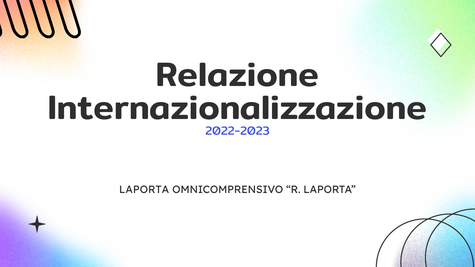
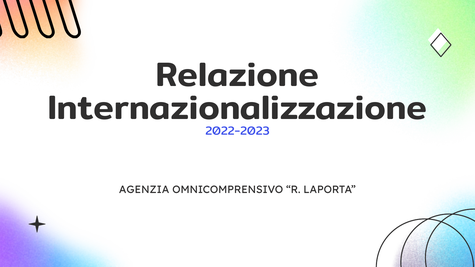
LAPORTA: LAPORTA -> AGENZIA (144, 190)
